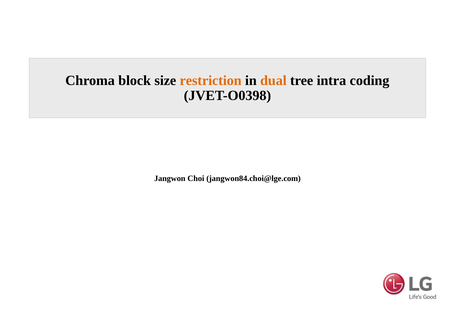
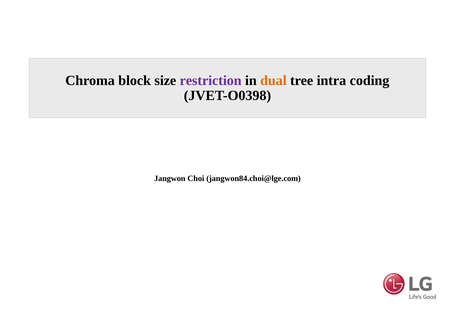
restriction colour: orange -> purple (211, 80)
